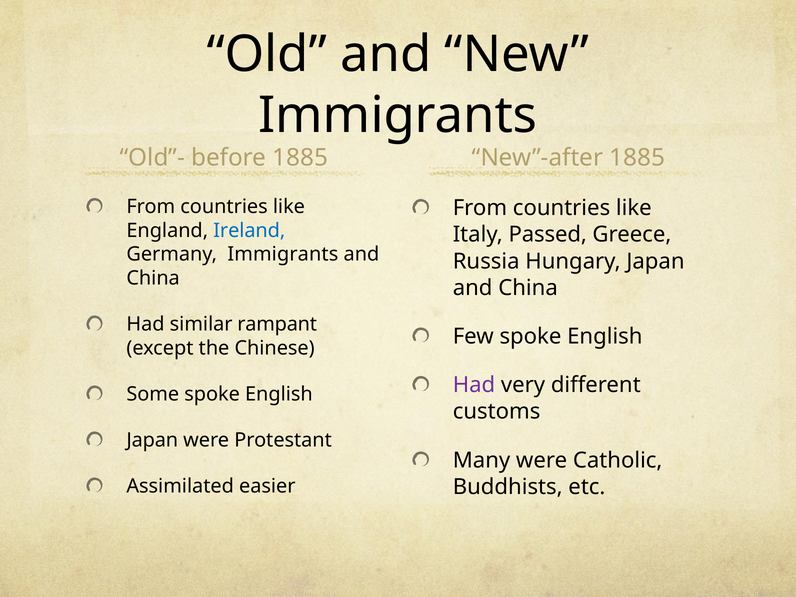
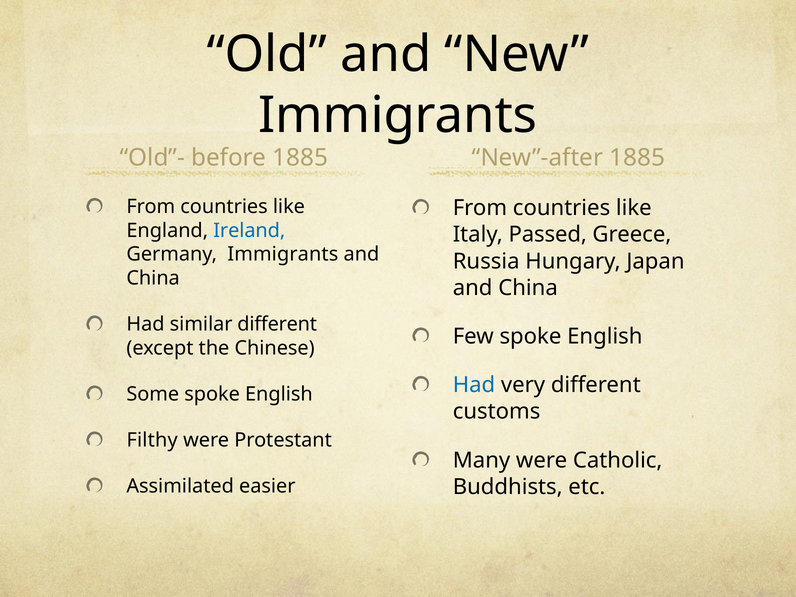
similar rampant: rampant -> different (277, 324)
Had colour: purple -> blue (474, 385)
Japan: Japan -> Filthy (152, 440)
